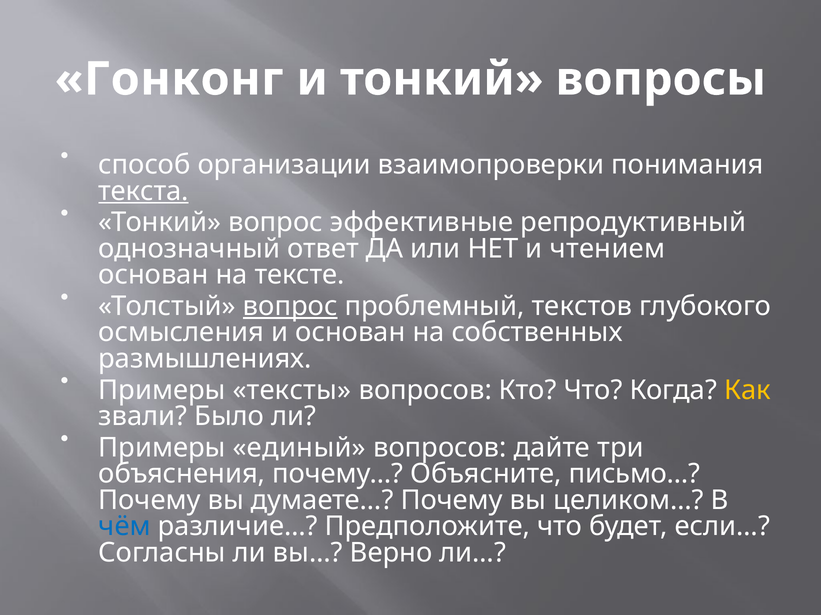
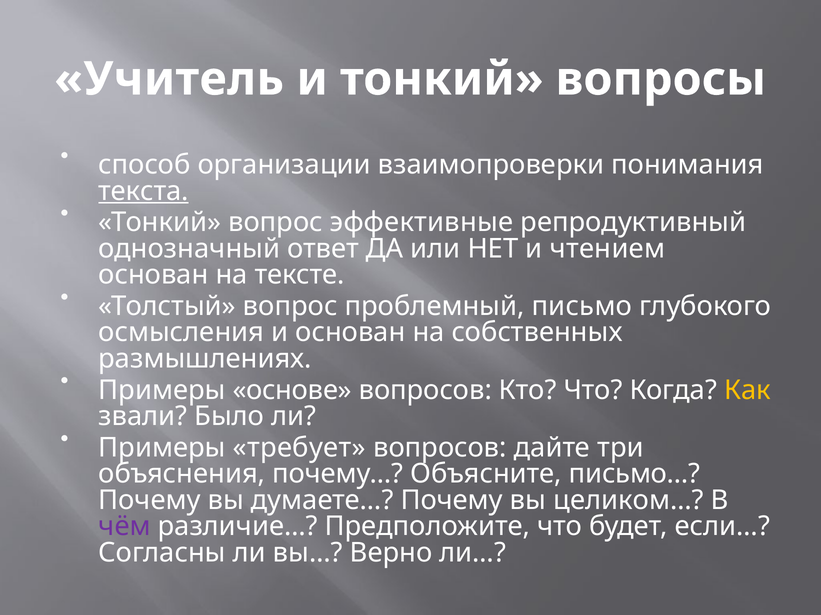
Гонконг: Гонконг -> Учитель (169, 79)
вопрос underline: present -> none (290, 307)
текстов: текстов -> письмо (582, 307)
тексты: тексты -> основе (292, 391)
единый: единый -> требует (299, 448)
чём colour: blue -> purple (124, 527)
